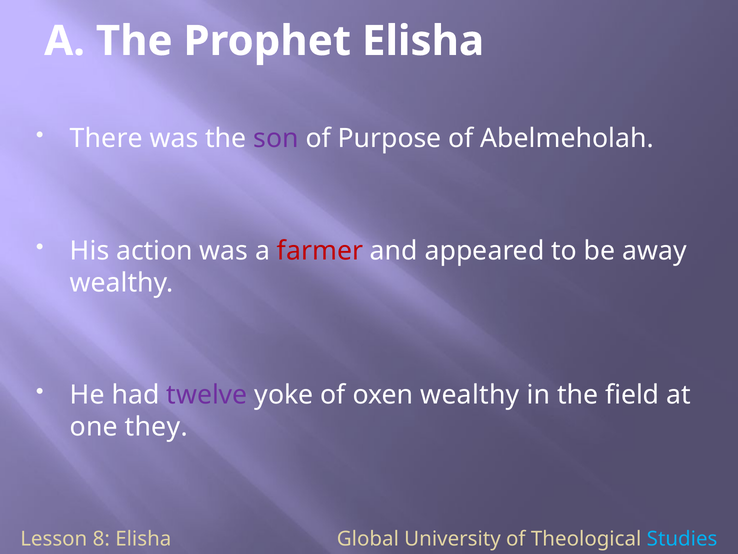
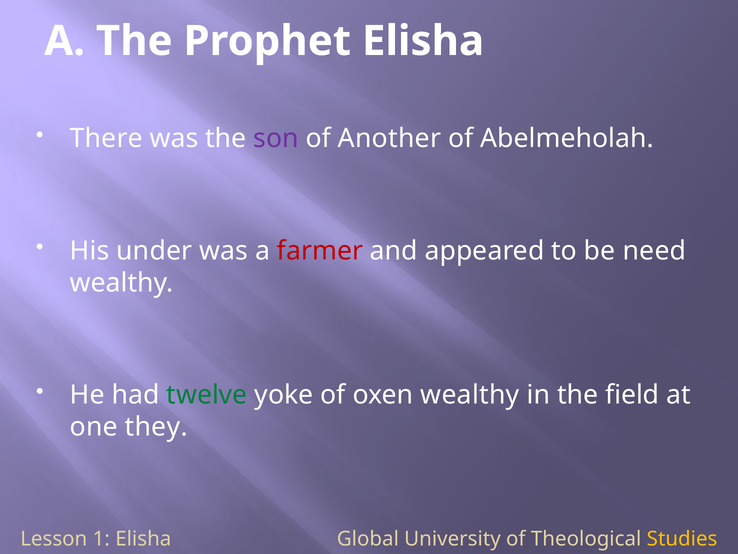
Purpose: Purpose -> Another (389, 138)
action: action -> under (154, 250)
away: away -> need (654, 250)
twelve colour: purple -> green (207, 395)
8: 8 -> 1 (101, 539)
Studies colour: light blue -> yellow (682, 539)
